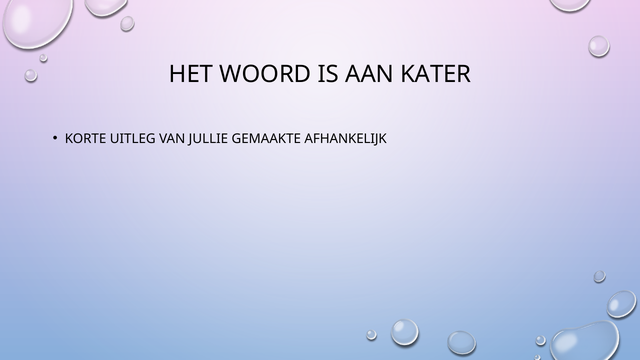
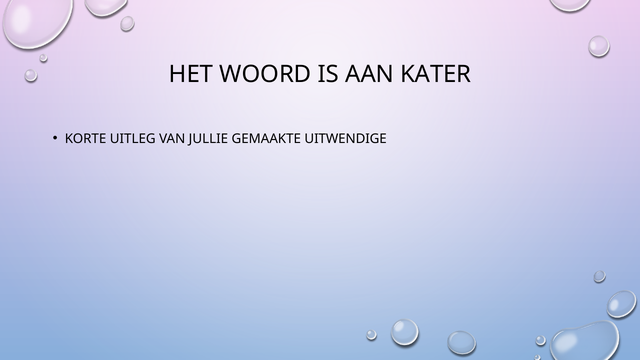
AFHANKELIJK: AFHANKELIJK -> UITWENDIGE (346, 139)
